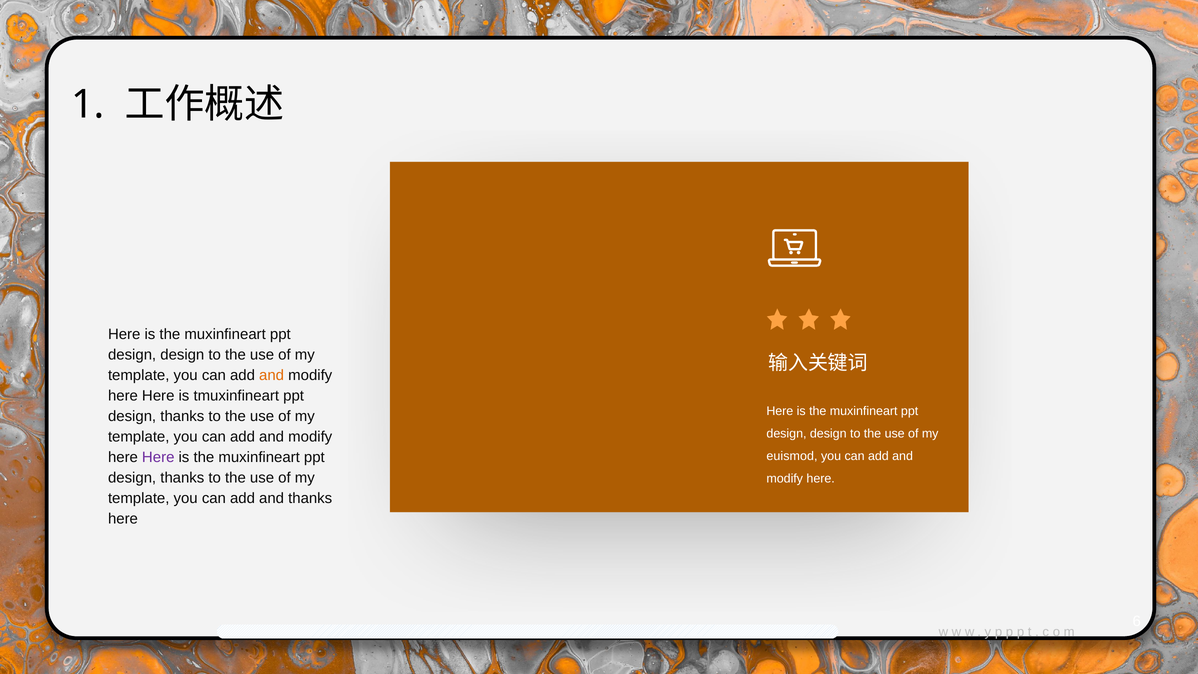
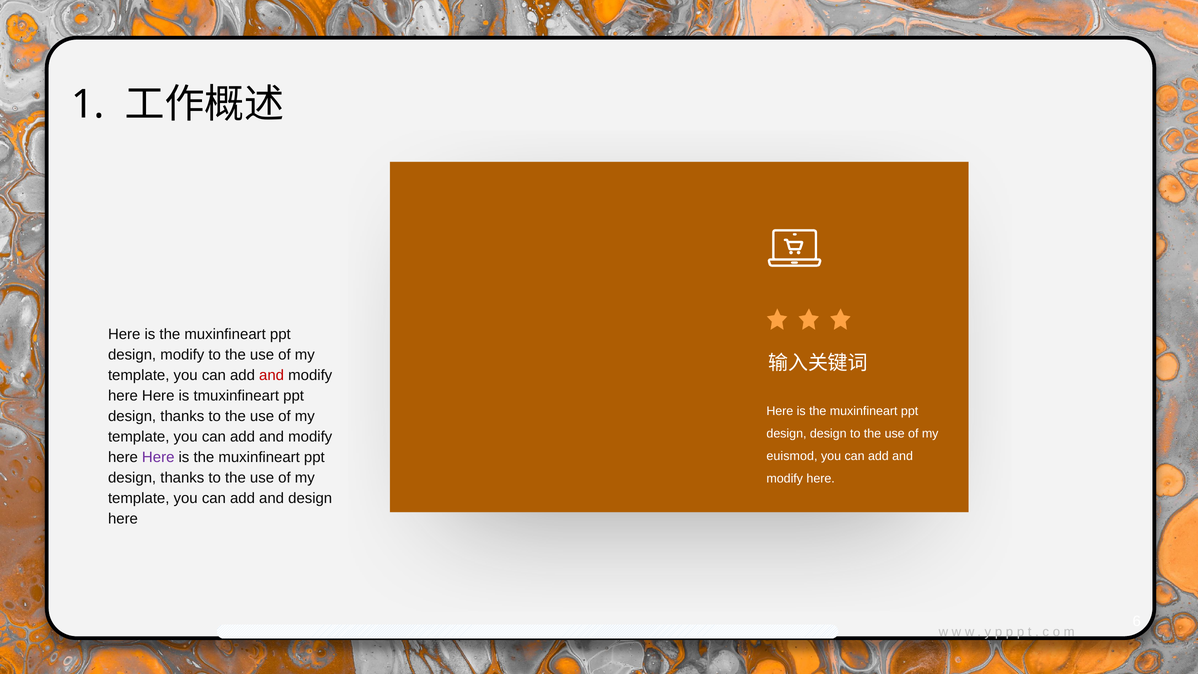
design: design -> modify (182, 355)
and colour: orange -> red (272, 375)
and thanks: thanks -> design (310, 498)
